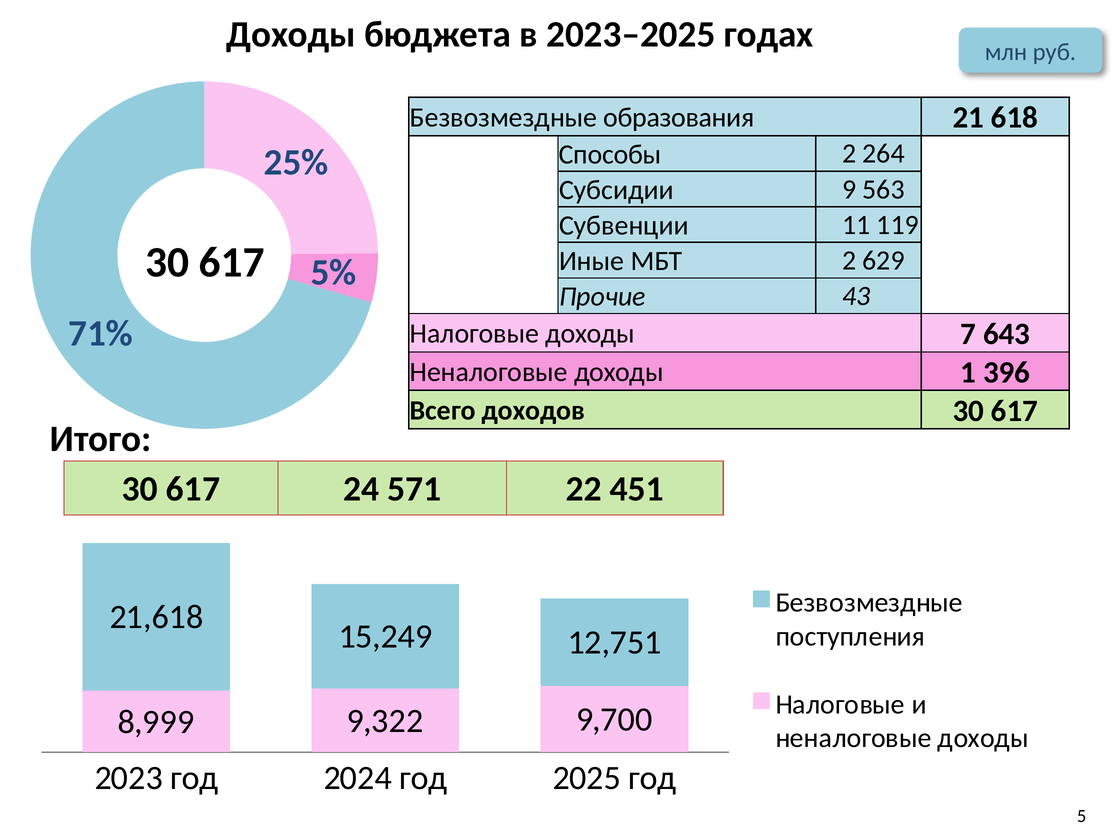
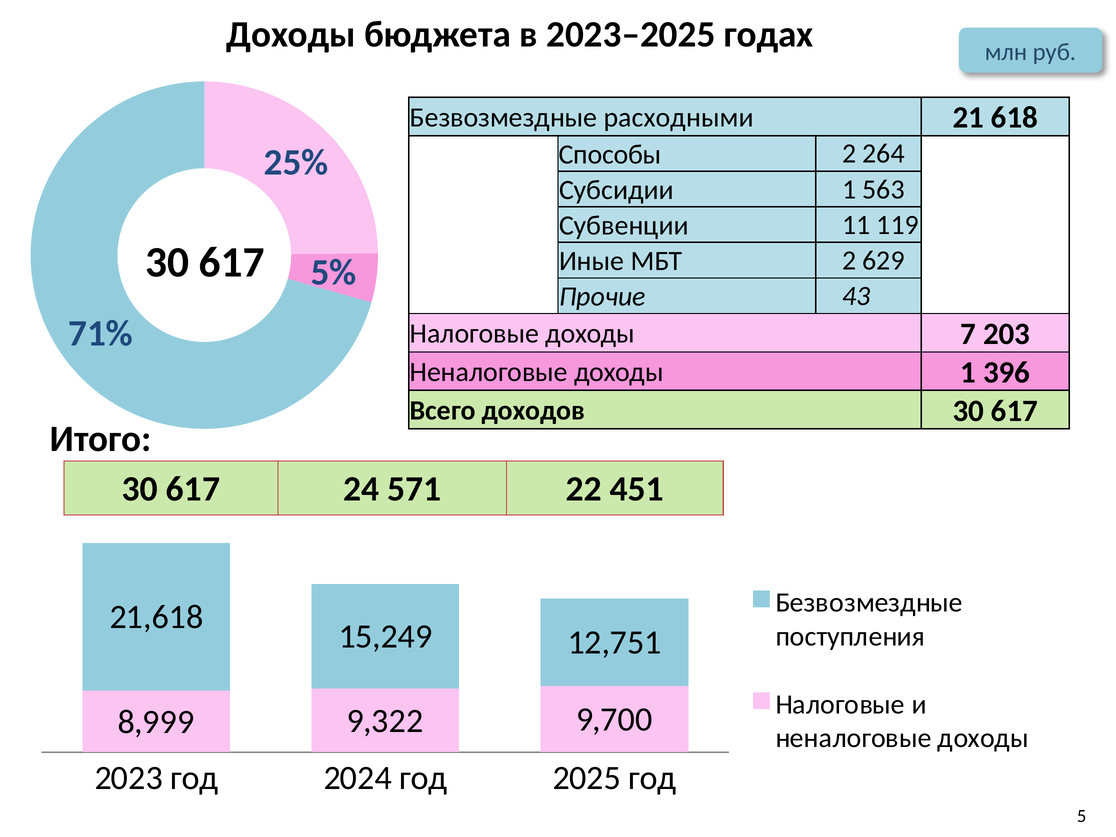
образования: образования -> расходными (679, 117)
Субсидии 9: 9 -> 1 (849, 189)
643: 643 -> 203 (1007, 334)
